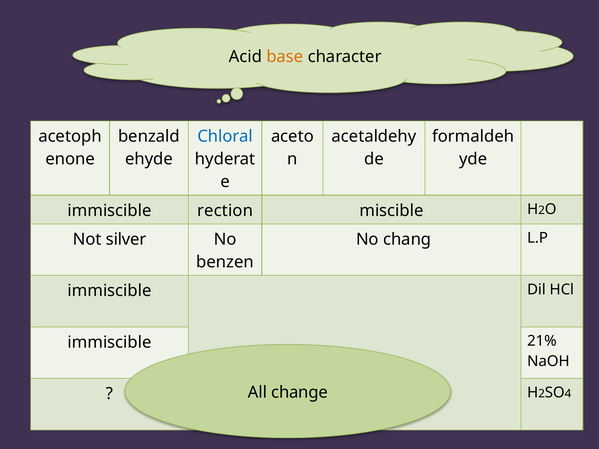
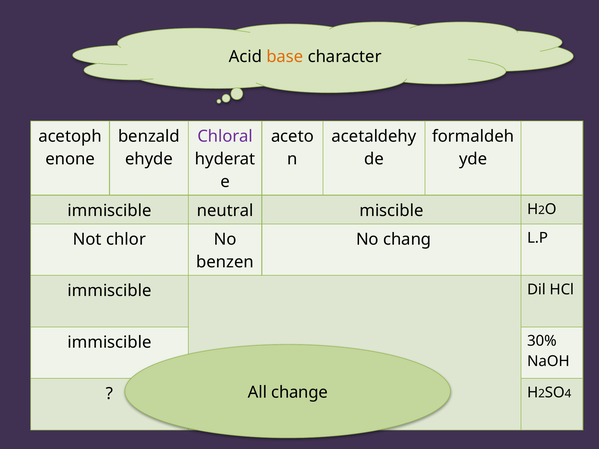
Chloral colour: blue -> purple (225, 136)
rection: rection -> neutral (225, 211)
silver: silver -> chlor (126, 239)
21%: 21% -> 30% (542, 341)
